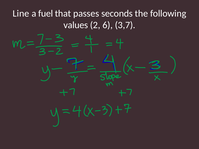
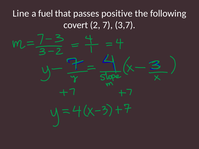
seconds: seconds -> positive (117, 13)
values: values -> covert (76, 25)
6: 6 -> 7 (108, 25)
